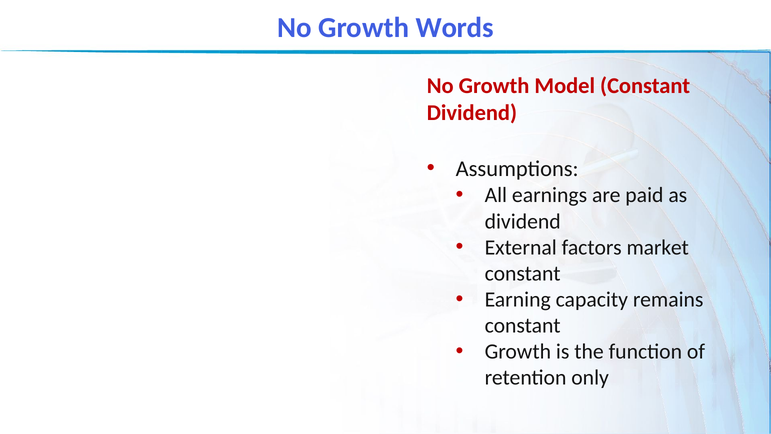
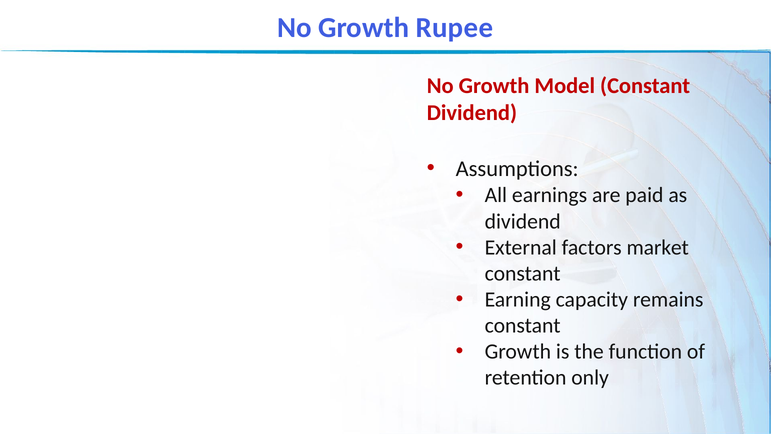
Words: Words -> Rupee (454, 28)
